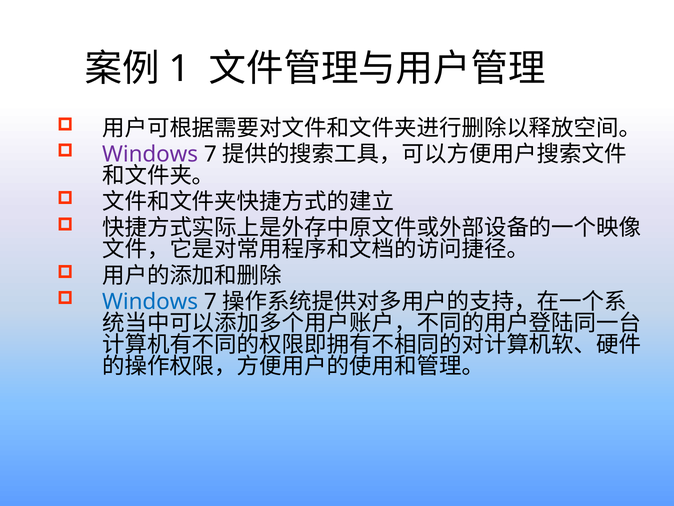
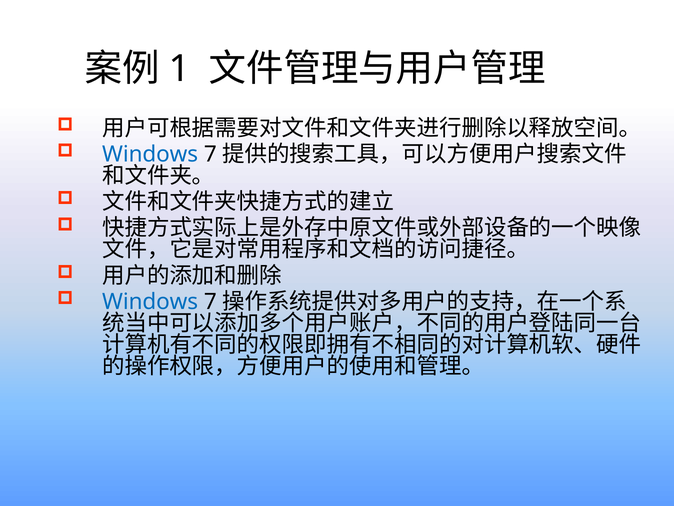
Windows colour: purple -> blue (150, 154)
